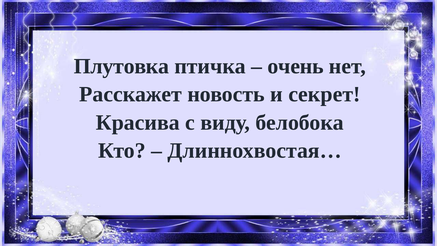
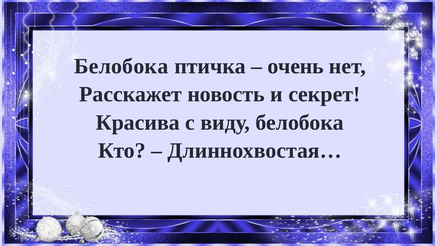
Плутовка: Плутовка -> Белобока (121, 66)
